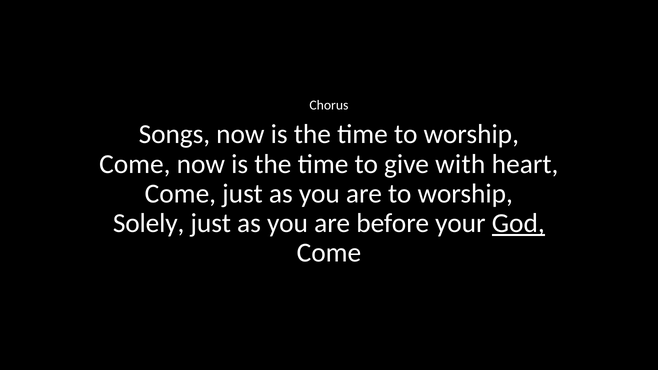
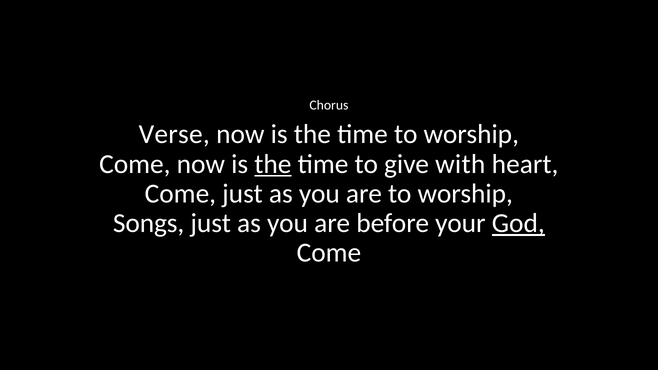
Songs: Songs -> Verse (174, 134)
the underline: none -> present (273, 164)
Solely: Solely -> Songs (149, 223)
